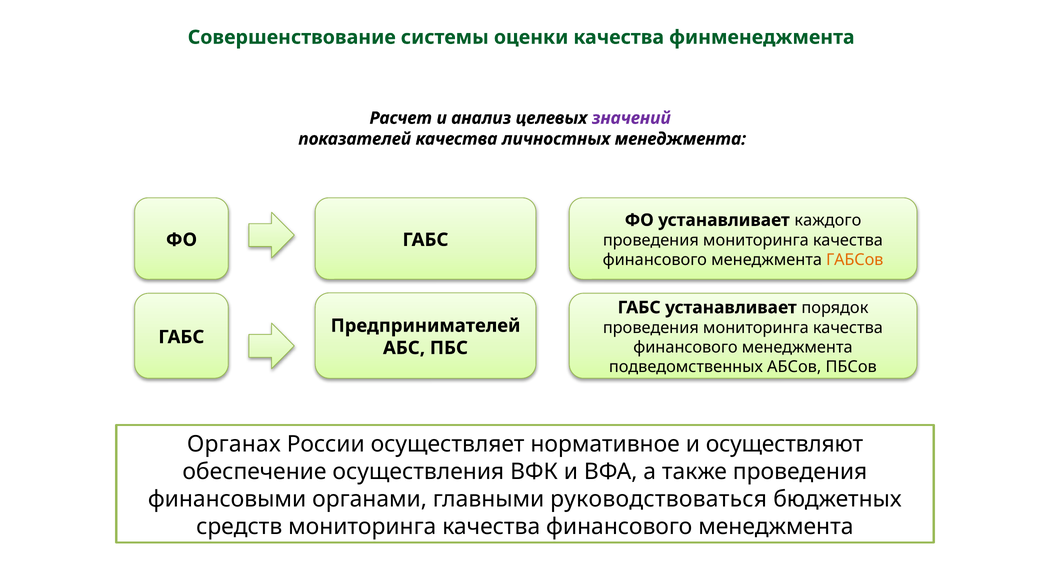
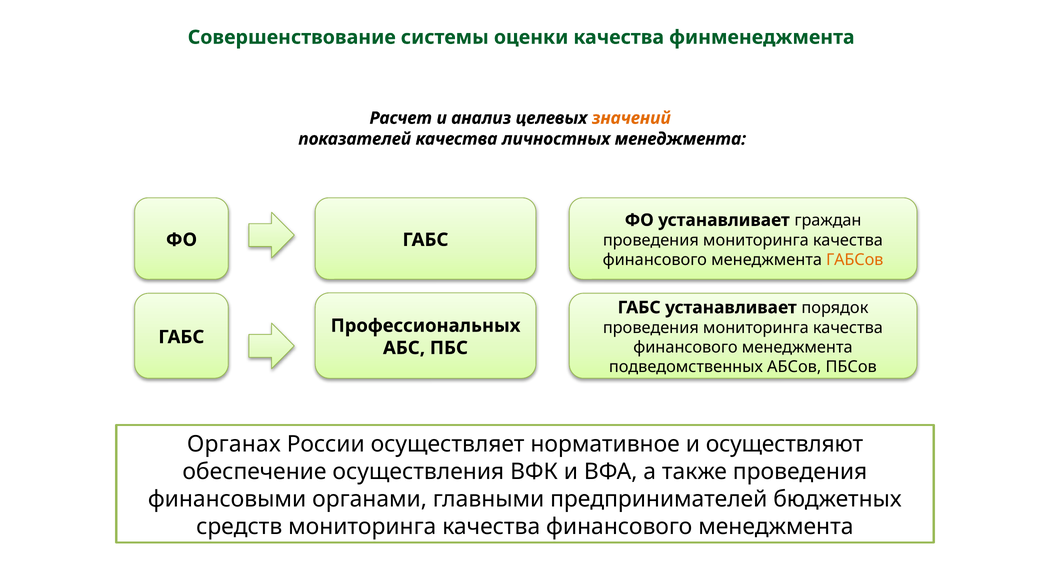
значений colour: purple -> orange (631, 118)
каждого: каждого -> граждан (828, 220)
Предпринимателей: Предпринимателей -> Профессиональных (426, 326)
руководствоваться: руководствоваться -> предпринимателей (659, 499)
